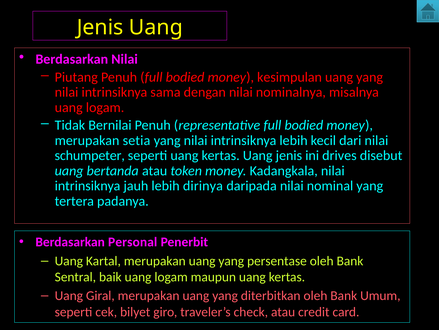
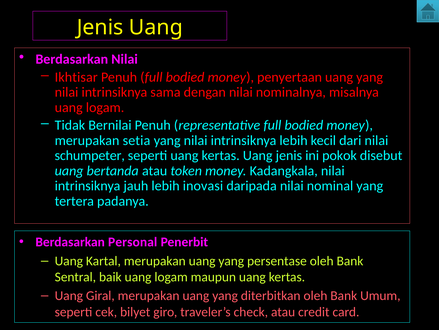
Piutang: Piutang -> Ikhtisar (76, 77)
kesimpulan: kesimpulan -> penyertaan (290, 77)
drives: drives -> pokok (340, 155)
dirinya: dirinya -> inovasi (203, 186)
